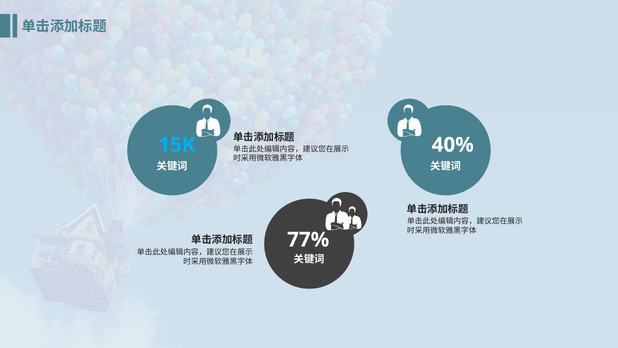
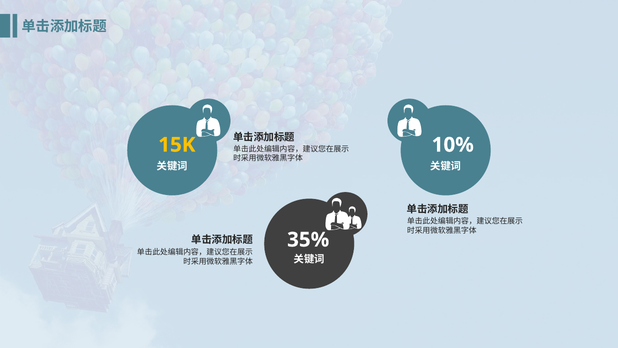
15K colour: light blue -> yellow (177, 145)
40%: 40% -> 10% (453, 145)
77%: 77% -> 35% (308, 240)
